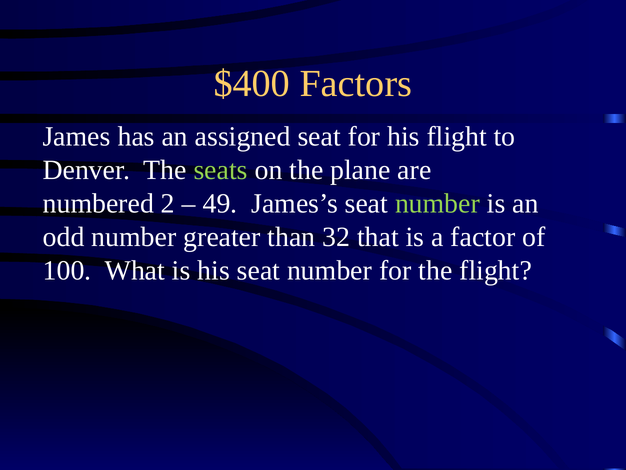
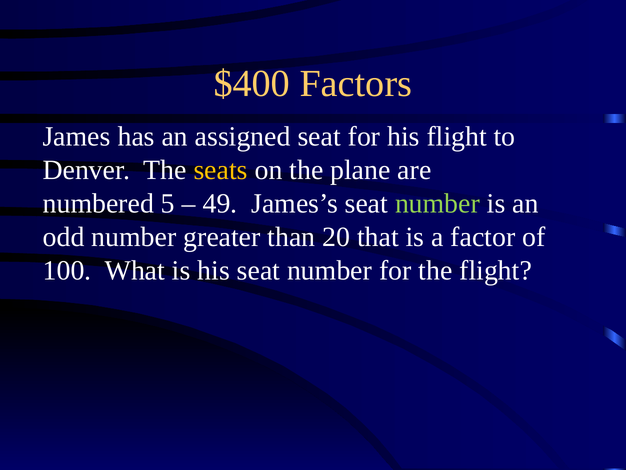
seats colour: light green -> yellow (221, 170)
2: 2 -> 5 (168, 203)
32: 32 -> 20 (336, 237)
